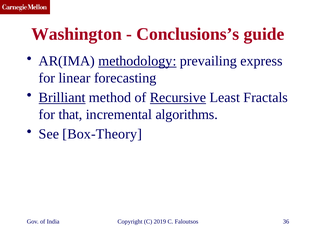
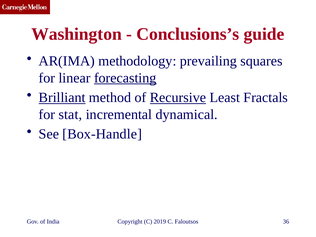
methodology underline: present -> none (137, 61)
express: express -> squares (261, 61)
forecasting underline: none -> present (125, 78)
that: that -> stat (70, 114)
algorithms: algorithms -> dynamical (187, 114)
Box-Theory: Box-Theory -> Box-Handle (102, 134)
